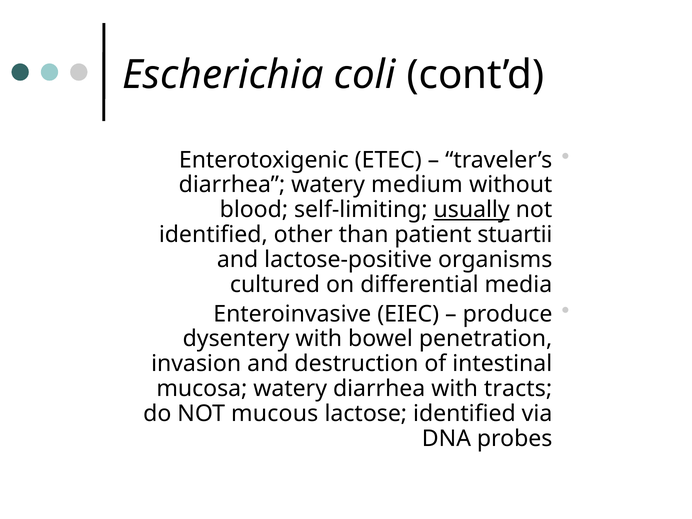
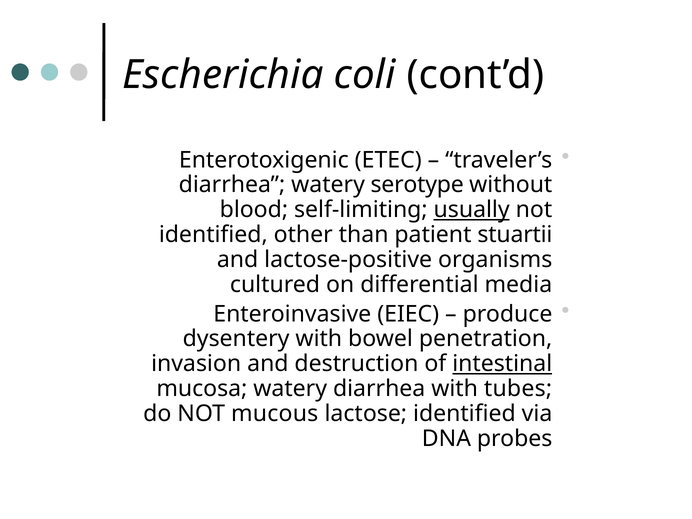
medium: medium -> serotype (417, 185)
intestinal underline: none -> present (502, 364)
tracts: tracts -> tubes (518, 389)
